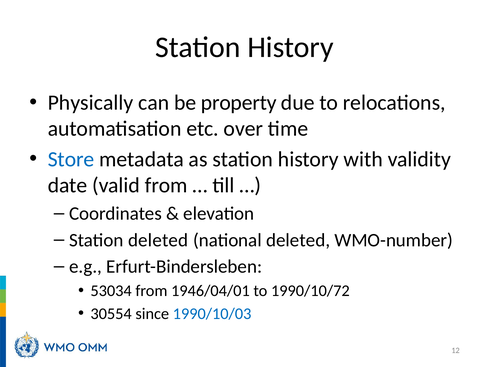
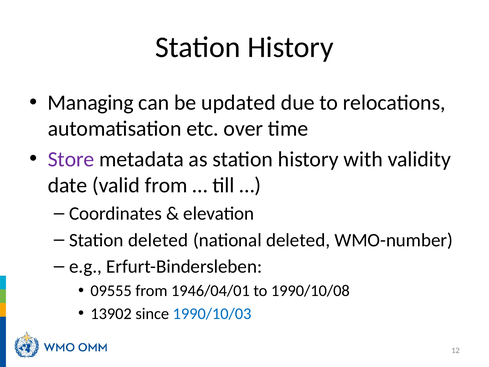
Physically: Physically -> Managing (91, 103)
property: property -> updated (239, 103)
Store colour: blue -> purple (71, 159)
53034: 53034 -> 09555 (111, 291)
1990/10/72: 1990/10/72 -> 1990/10/08 (310, 291)
30554: 30554 -> 13902 (111, 314)
